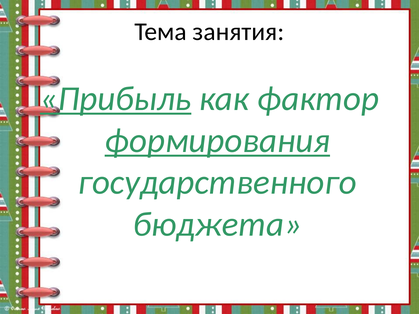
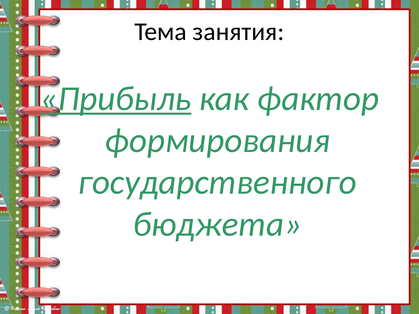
формирования underline: present -> none (217, 141)
